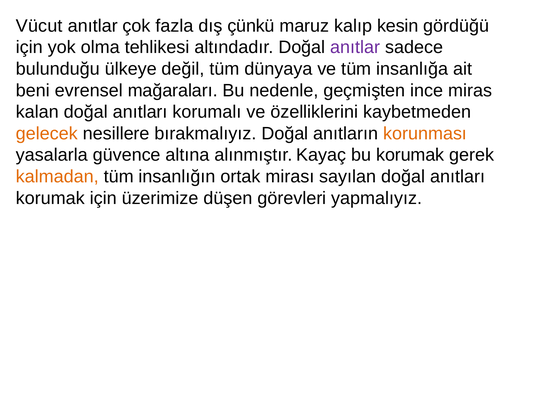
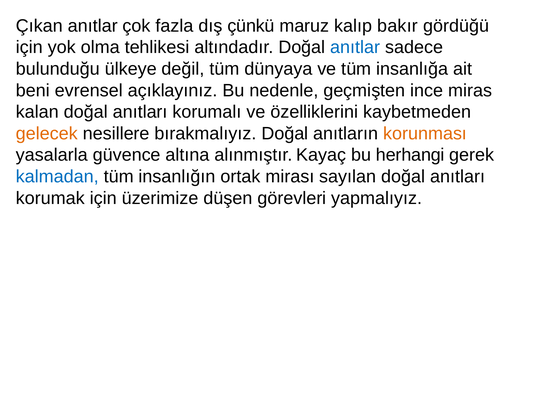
Vücut: Vücut -> Çıkan (39, 26)
kesin: kesin -> bakır (398, 26)
anıtlar colour: purple -> blue (355, 47)
mağaraları: mağaraları -> açıklayınız (173, 90)
bu korumak: korumak -> herhangi (410, 155)
kalmadan colour: orange -> blue (57, 177)
